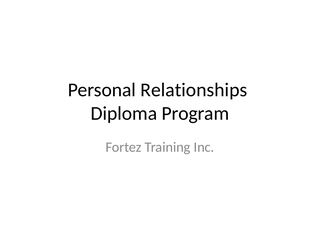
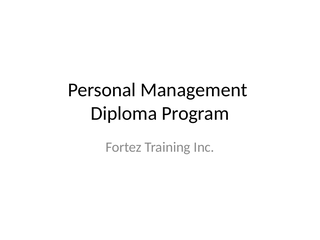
Relationships: Relationships -> Management (194, 90)
